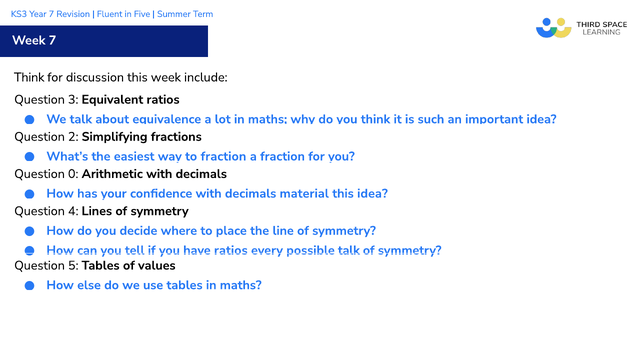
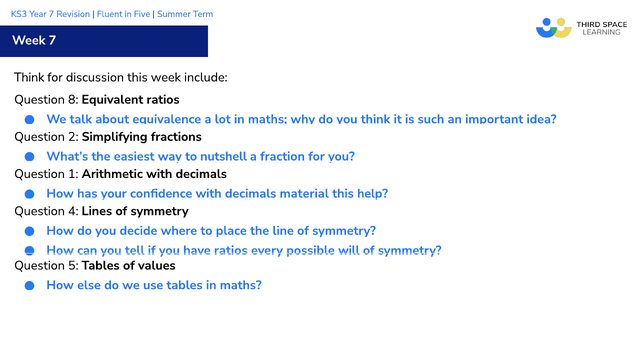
3: 3 -> 8 (73, 99)
to fraction: fraction -> nutshell (224, 156)
0: 0 -> 1 (73, 174)
this idea: idea -> help (373, 193)
possible talk: talk -> will (349, 250)
